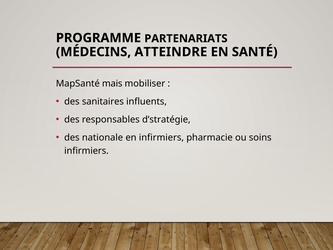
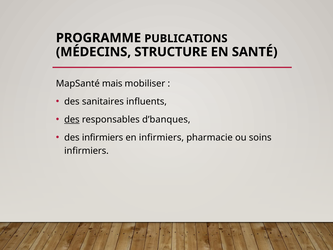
PARTENARIATS: PARTENARIATS -> PUBLICATIONS (186, 38)
ATTEINDRE: ATTEINDRE -> STRUCTURE (171, 52)
des underline: none -> present (72, 119)
d’stratégie: d’stratégie -> d’banques (166, 119)
des nationale: nationale -> infirmiers (103, 137)
